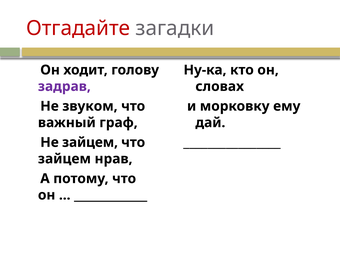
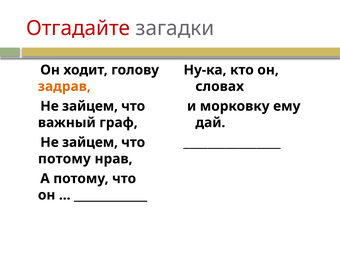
задрав colour: purple -> orange (64, 86)
звуком: звуком -> зайцем (90, 106)
зайцем: зайцем -> потому (64, 159)
